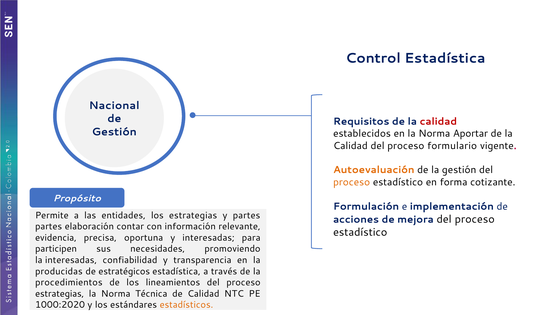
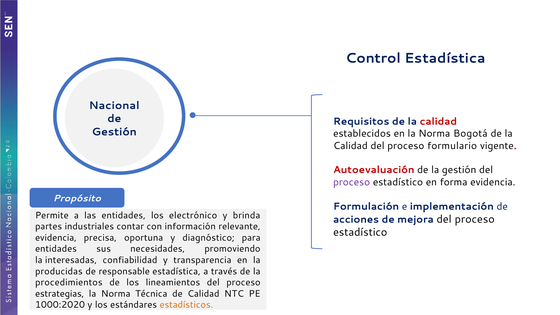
Aportar: Aportar -> Bogotá (470, 134)
Autoevaluación colour: orange -> red (374, 170)
proceso colour: orange -> purple (352, 182)
forma cotizante: cotizante -> evidencia (493, 182)
los estrategias: estrategias -> electrónico (193, 215)
y partes: partes -> brinda (247, 215)
elaboración: elaboración -> industriales (89, 227)
y interesadas: interesadas -> diagnóstico (209, 238)
participen: participen -> entidades (56, 249)
estratégicos: estratégicos -> responsable (124, 271)
